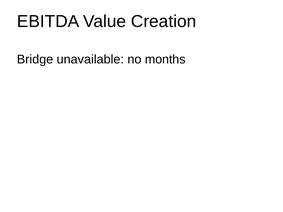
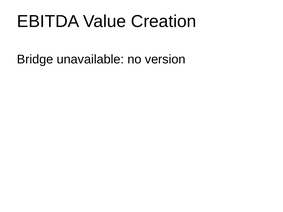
months: months -> version (165, 59)
